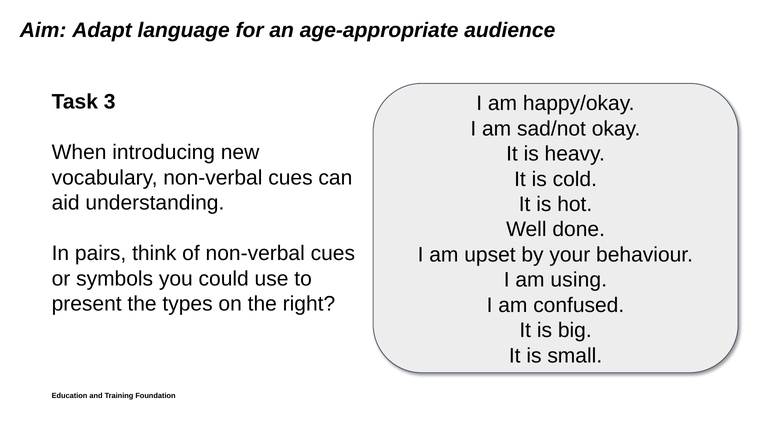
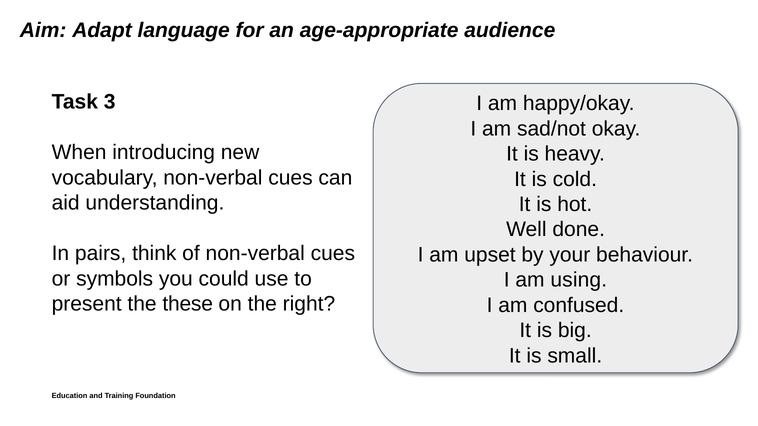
types: types -> these (188, 304)
